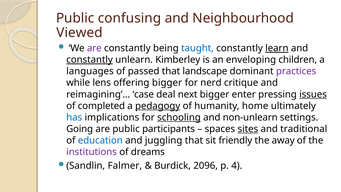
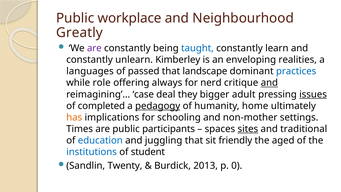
confusing: confusing -> workplace (130, 18)
Viewed: Viewed -> Greatly (80, 33)
learn underline: present -> none (277, 48)
constantly underline: present -> none (90, 60)
children: children -> realities (298, 60)
practices colour: purple -> blue (296, 71)
lens: lens -> role (102, 83)
offering bigger: bigger -> always (167, 83)
and underline: none -> present (269, 83)
next: next -> they (188, 94)
enter: enter -> adult (244, 94)
has colour: blue -> orange (74, 117)
schooling underline: present -> none (179, 117)
non-unlearn: non-unlearn -> non-mother (250, 117)
Going: Going -> Times (80, 129)
away: away -> aged (283, 140)
institutions colour: purple -> blue (92, 152)
dreams: dreams -> student (148, 152)
Falmer: Falmer -> Twenty (125, 166)
2096: 2096 -> 2013 (206, 166)
4: 4 -> 0 (237, 166)
